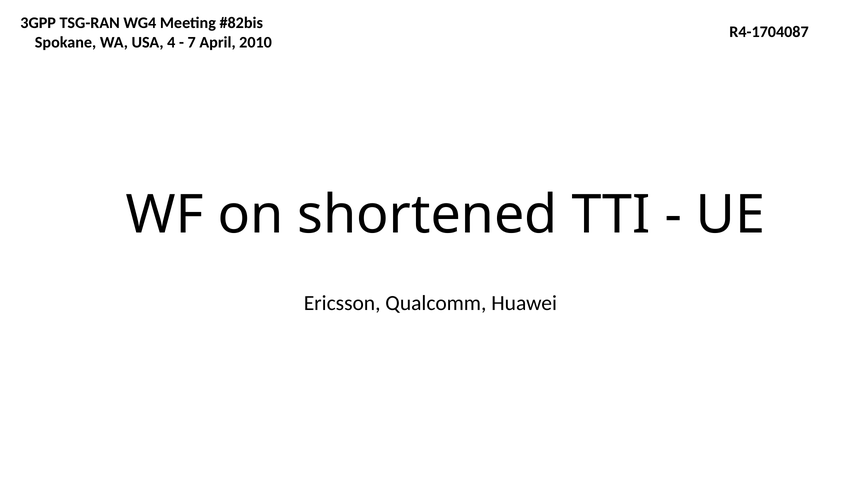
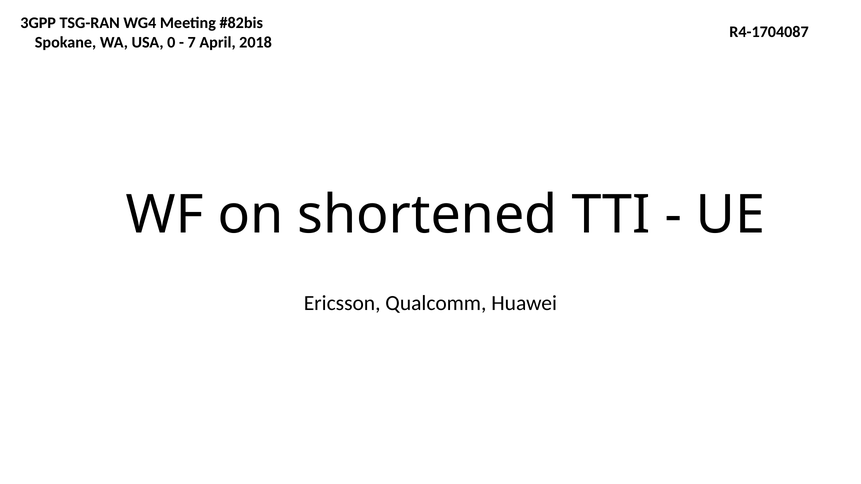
4: 4 -> 0 (171, 42)
2010: 2010 -> 2018 (256, 42)
